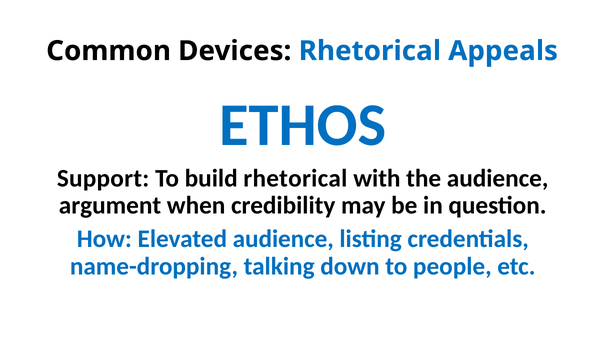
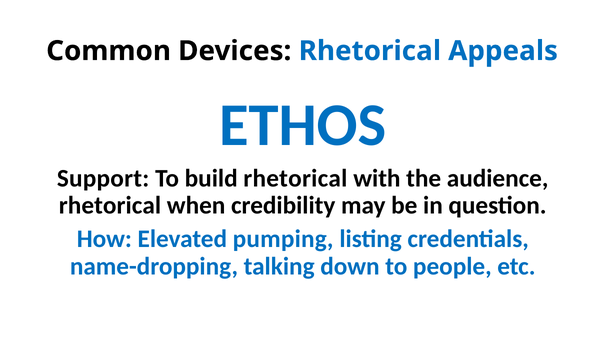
argument: argument -> rhetorical (110, 205)
Elevated audience: audience -> pumping (283, 239)
